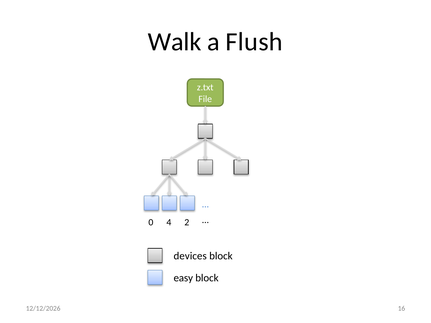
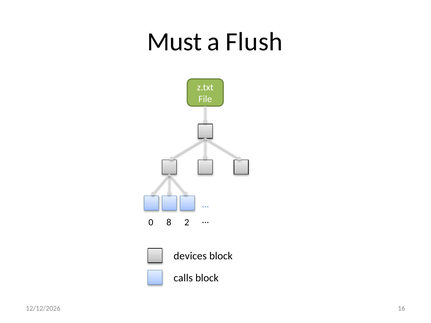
Walk: Walk -> Must (175, 42)
4: 4 -> 8 (169, 222)
easy: easy -> calls (183, 278)
